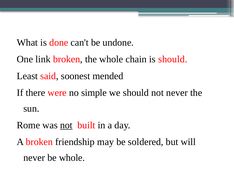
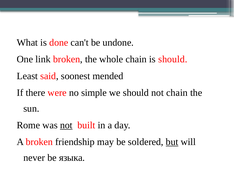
not never: never -> chain (177, 92)
but underline: none -> present (172, 142)
be whole: whole -> языка (72, 157)
